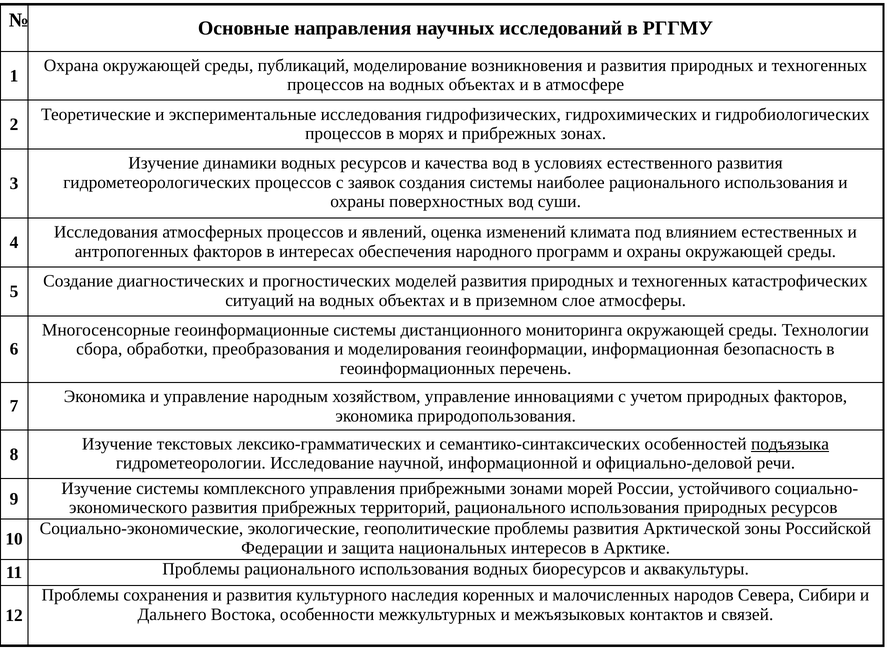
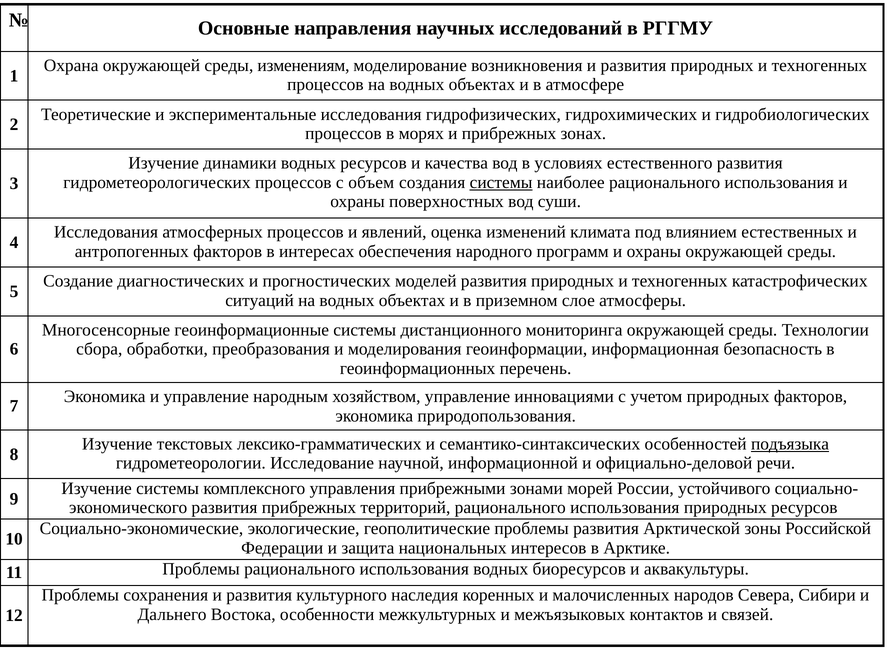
публикаций: публикаций -> изменениям (303, 66)
заявок: заявок -> объем (371, 183)
системы underline: none -> present (501, 183)
